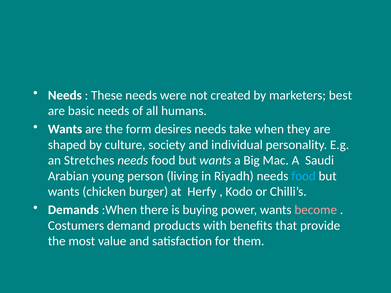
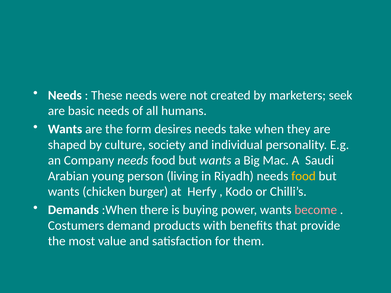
best: best -> seek (341, 95)
Stretches: Stretches -> Company (89, 161)
food colour: light blue -> yellow (304, 176)
